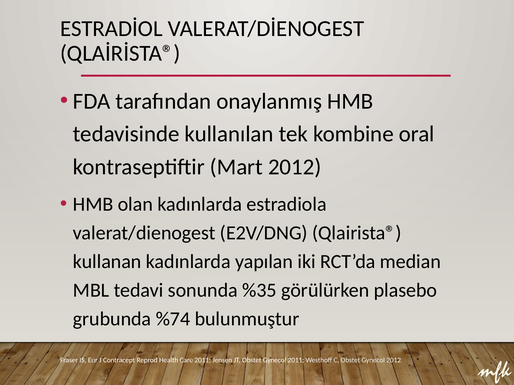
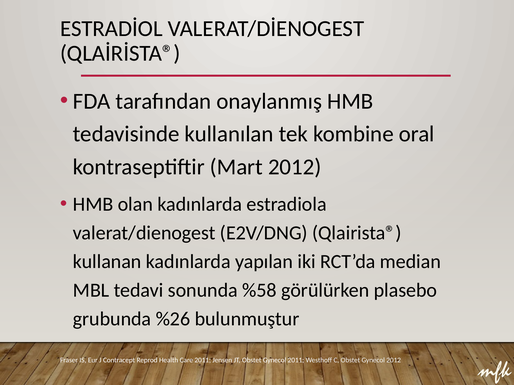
%35: %35 -> %58 (259, 291)
%74: %74 -> %26 (173, 319)
